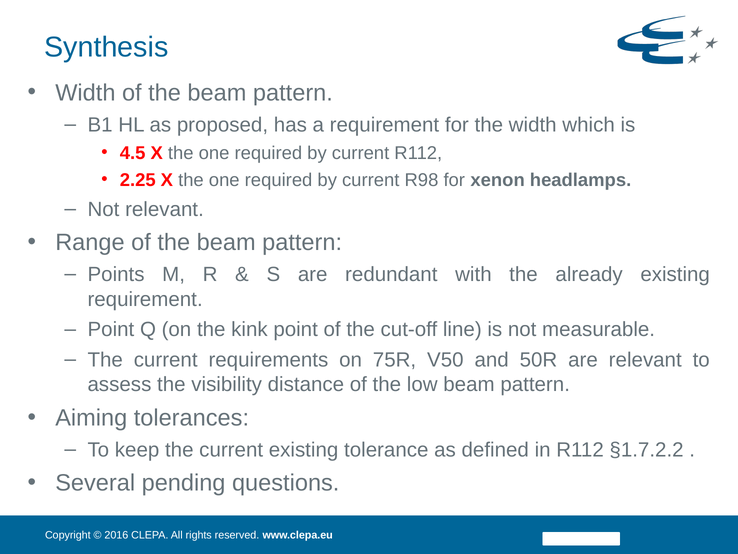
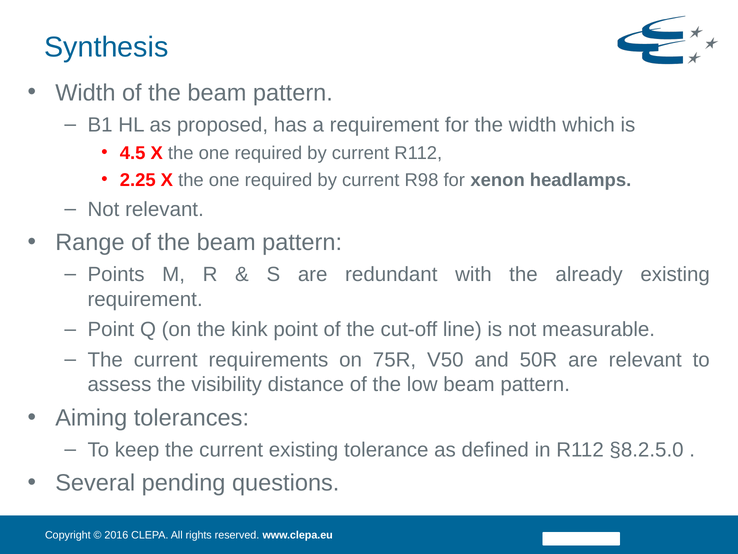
§1.7.2.2: §1.7.2.2 -> §8.2.5.0 (647, 450)
